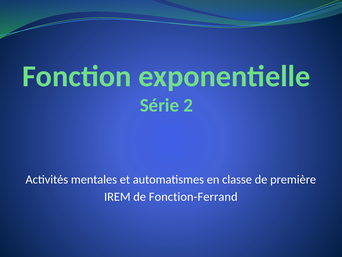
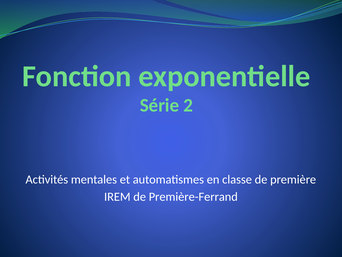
Fonction-Ferrand: Fonction-Ferrand -> Première-Ferrand (193, 197)
